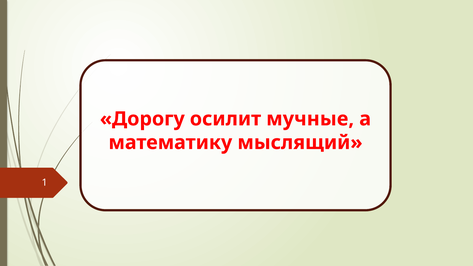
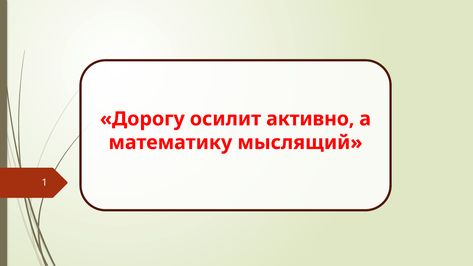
мучные: мучные -> активно (310, 119)
